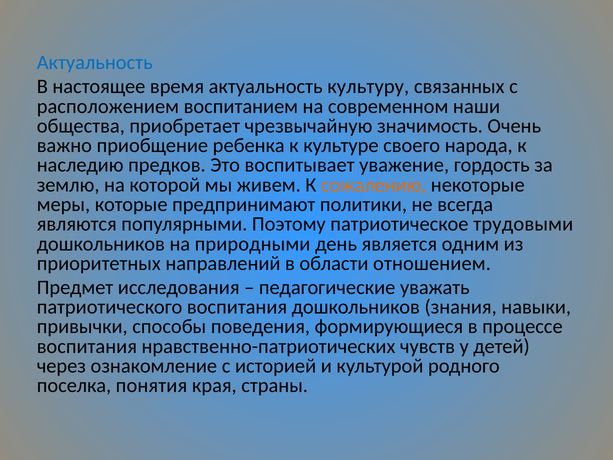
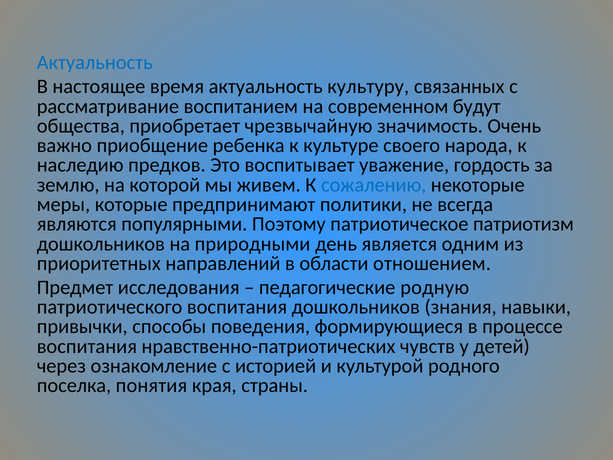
расположением: расположением -> рассматривание (108, 106)
наши: наши -> будут (477, 106)
сожалению colour: orange -> blue (374, 185)
трудовыми: трудовыми -> патриотизм (523, 224)
уважать: уважать -> родную (435, 287)
